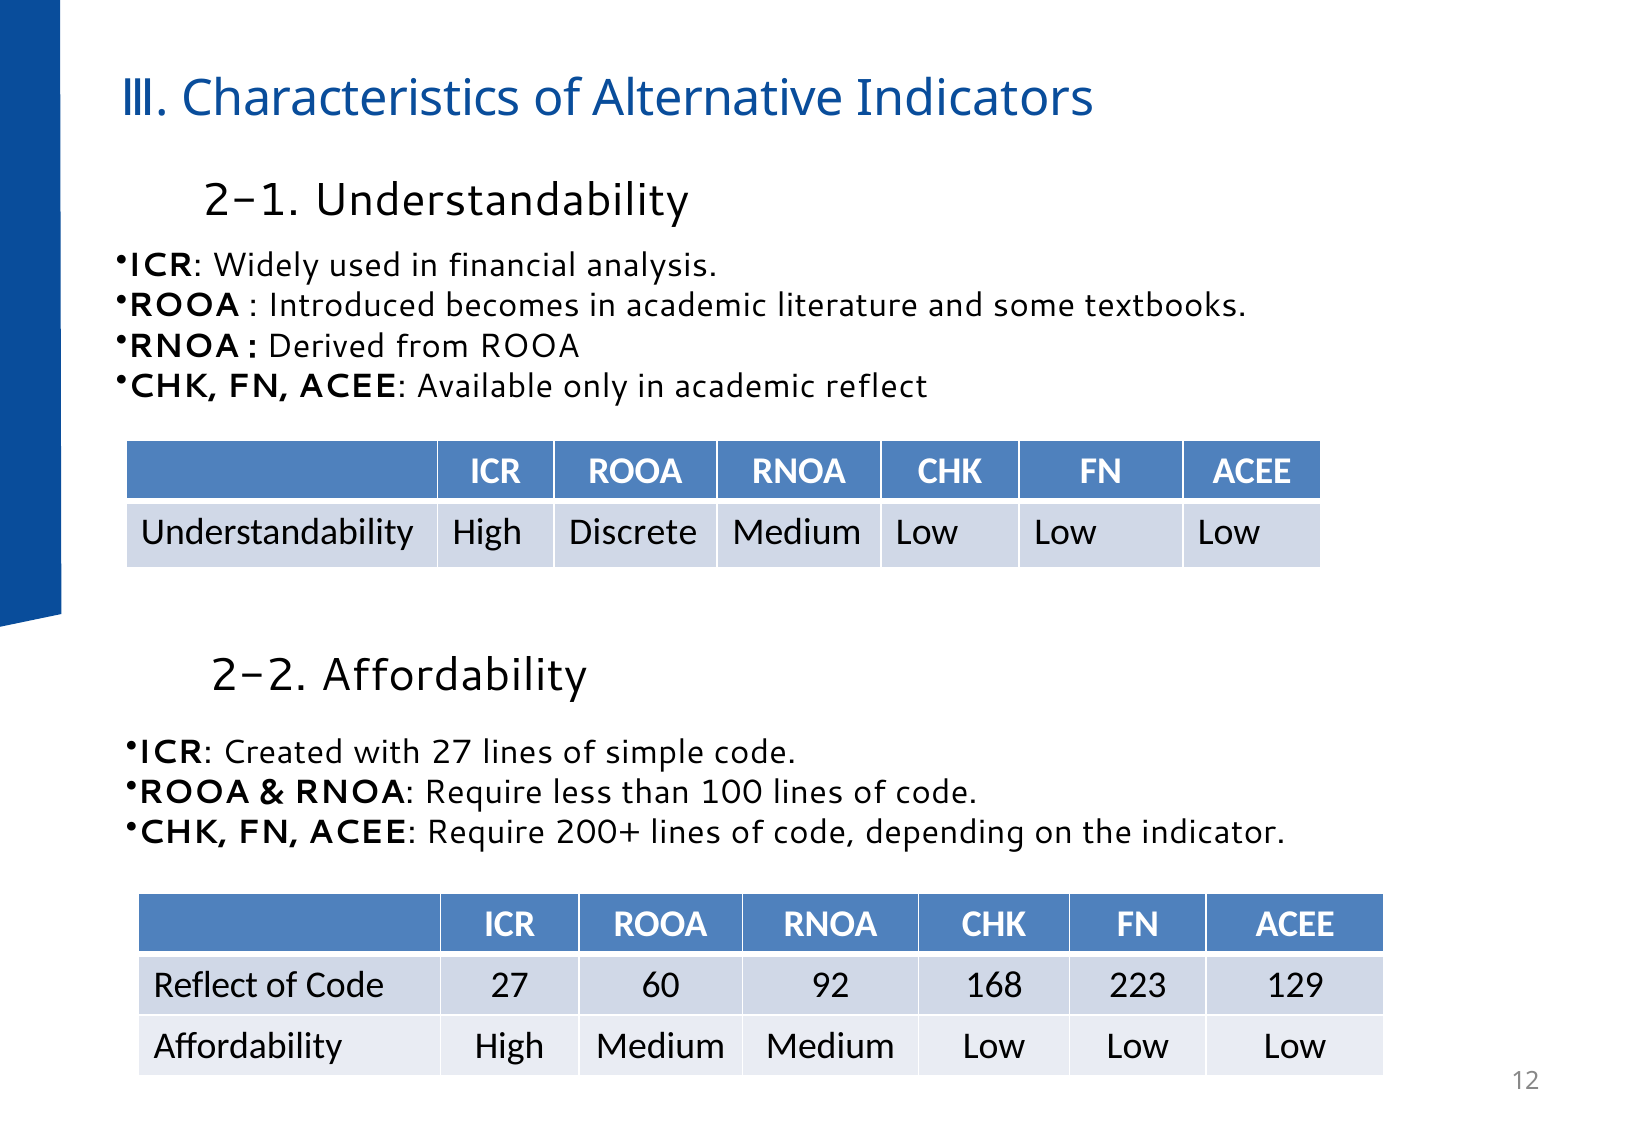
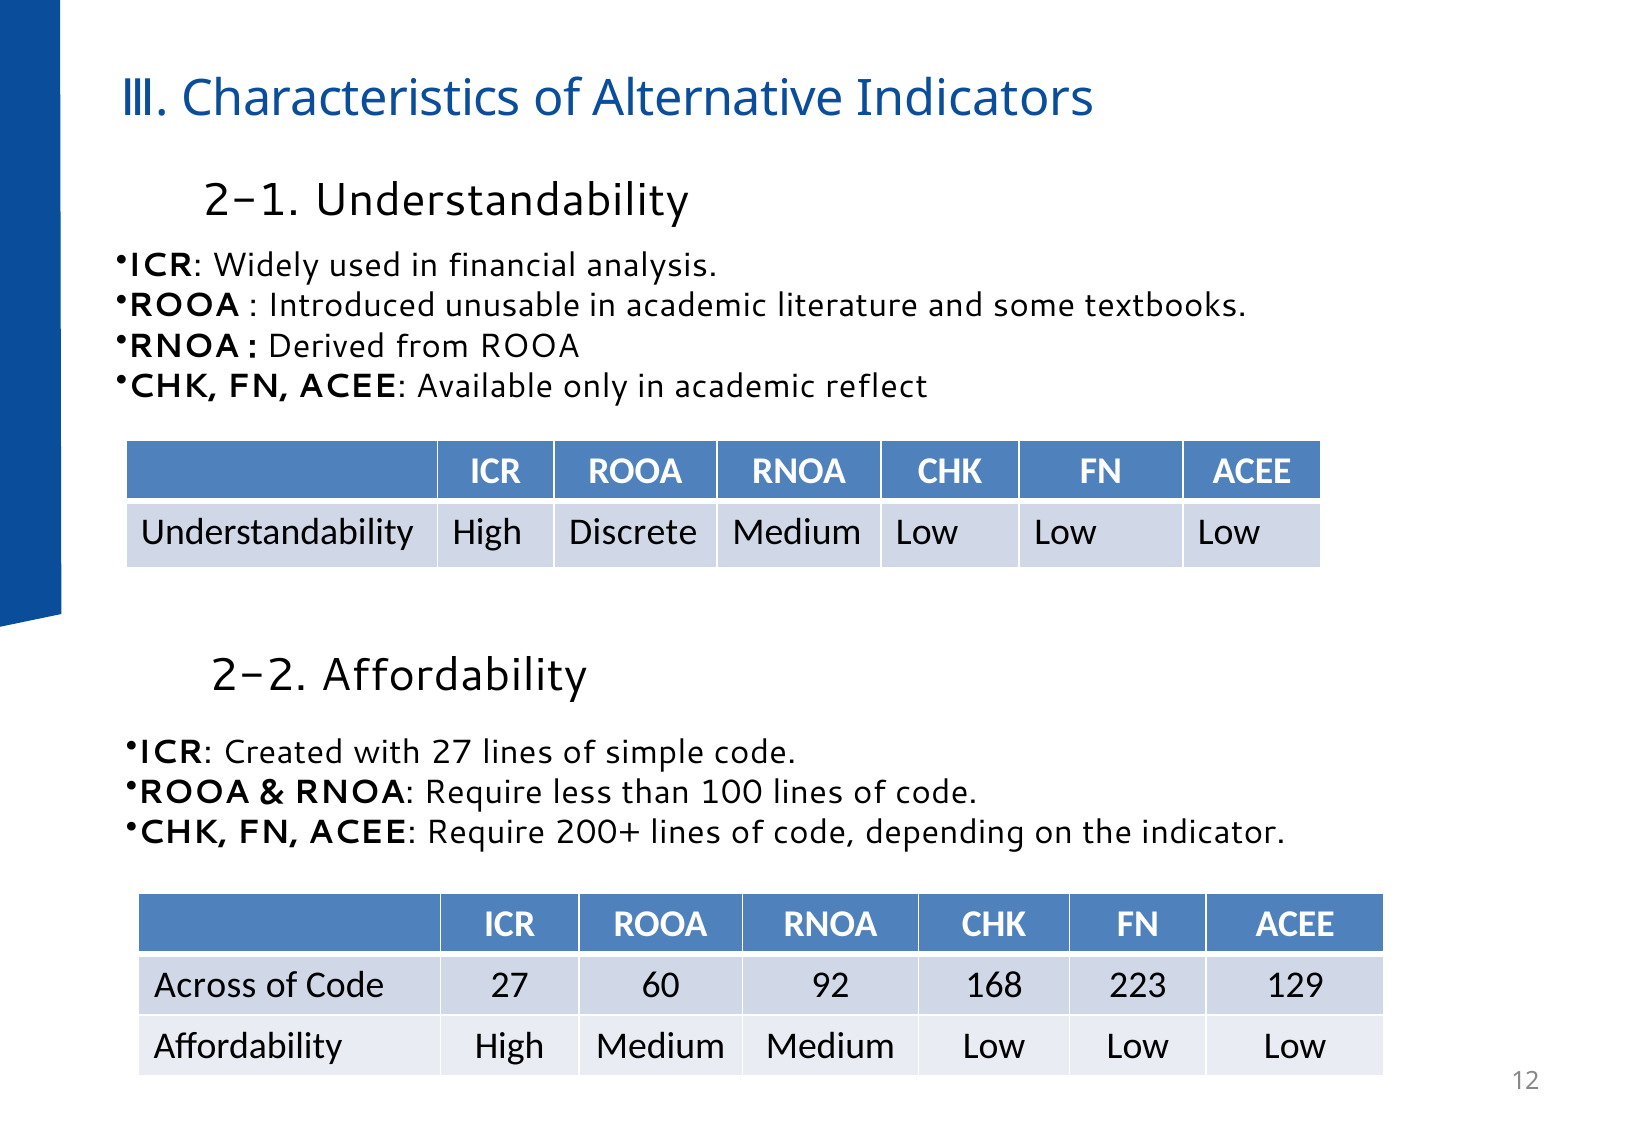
becomes: becomes -> unusable (513, 306)
Reflect: Reflect -> Across (205, 985)
